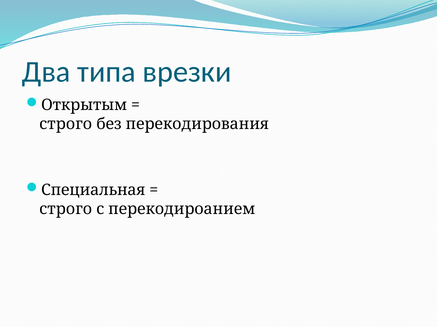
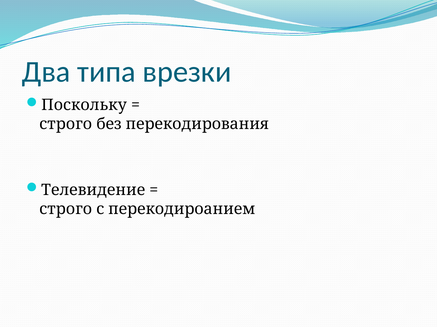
Открытым: Открытым -> Поскольку (84, 105)
Специальная: Специальная -> Телевидение (93, 190)
